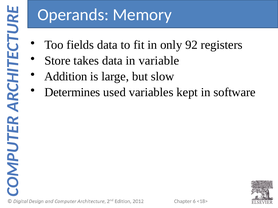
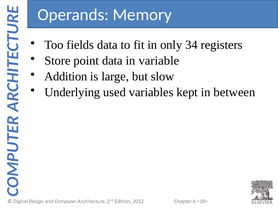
92: 92 -> 34 (191, 45)
takes: takes -> point (86, 61)
Determines: Determines -> Underlying (72, 93)
software: software -> between (234, 93)
